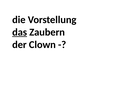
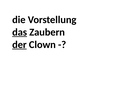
der underline: none -> present (19, 44)
